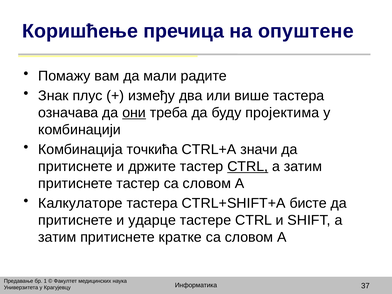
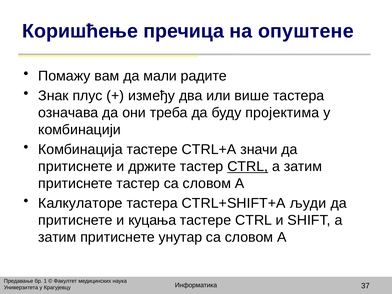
они underline: present -> none (134, 113)
Комбинација точкића: точкића -> тастере (152, 150)
бисте: бисте -> људи (308, 203)
ударце: ударце -> куцања (152, 220)
кратке: кратке -> унутар (180, 237)
